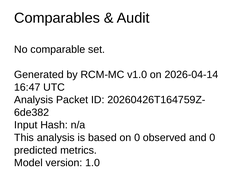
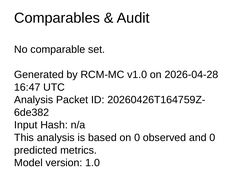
2026-04-14: 2026-04-14 -> 2026-04-28 (191, 75)
